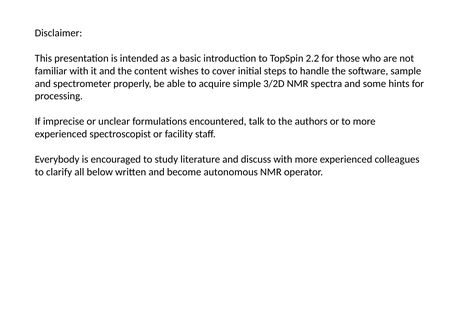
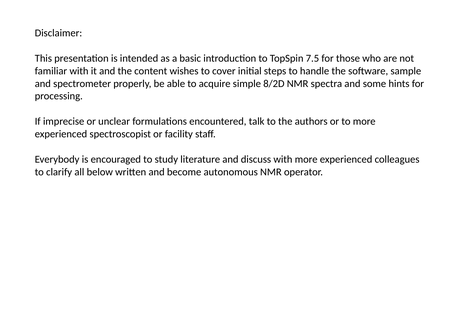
2.2: 2.2 -> 7.5 (312, 58)
3/2D: 3/2D -> 8/2D (274, 83)
